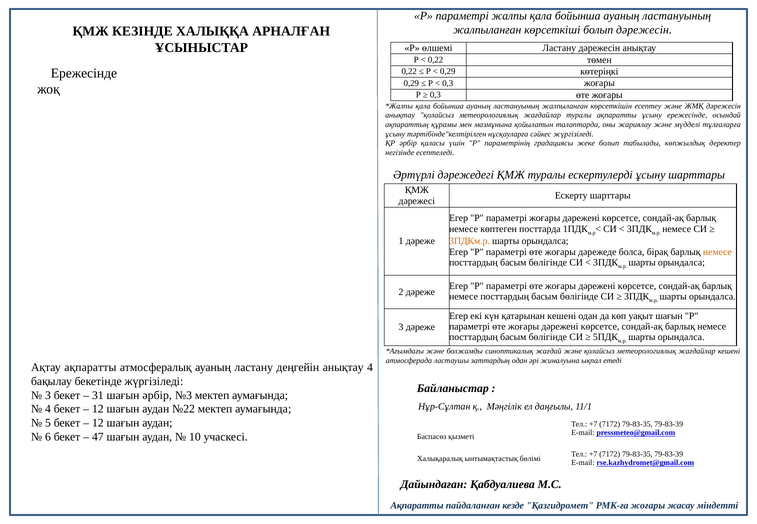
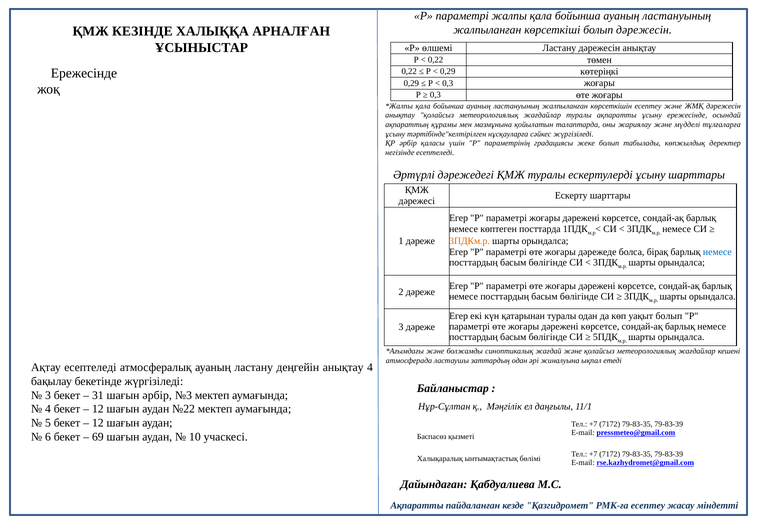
немесе colour: orange -> blue (717, 252)
қатарынан кешені: кешені -> туралы (562, 316)
уақыт шағын: шағын -> болып (669, 316)
Ақтау ақпаратты: ақпаратты -> есептеледі (90, 367)
47: 47 -> 69 (98, 437)
РМК-ға жоғары: жоғары -> есептеу (648, 506)
